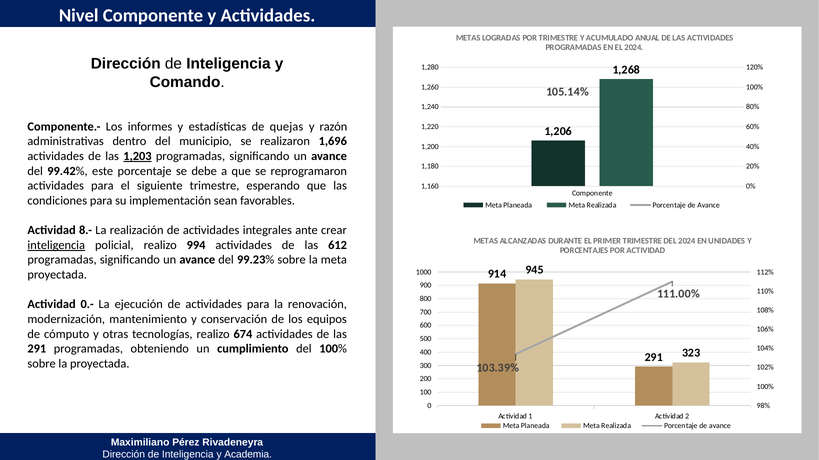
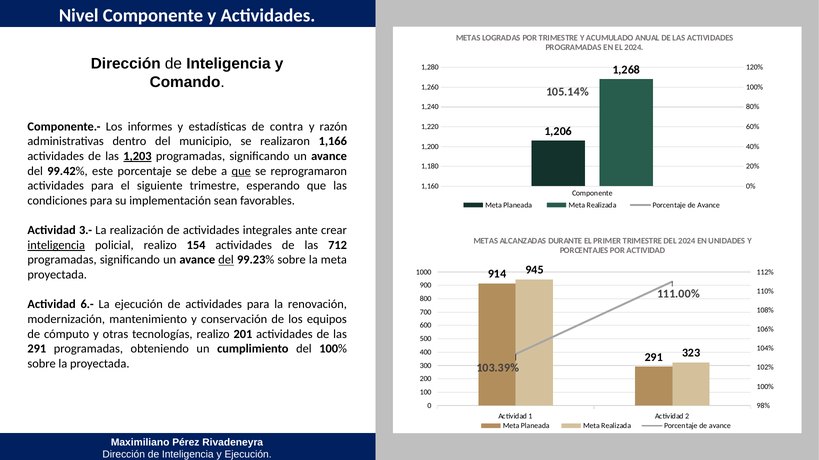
quejas: quejas -> contra (286, 127)
1,696: 1,696 -> 1,166 (333, 141)
que underline: none -> present (241, 171)
8.-: 8.- -> 3.- (86, 231)
994: 994 -> 154 (196, 245)
612: 612 -> 712 (338, 245)
del underline: none -> present (226, 260)
0.-: 0.- -> 6.- (87, 305)
674: 674 -> 201 (243, 335)
y Academia: Academia -> Ejecución (248, 455)
